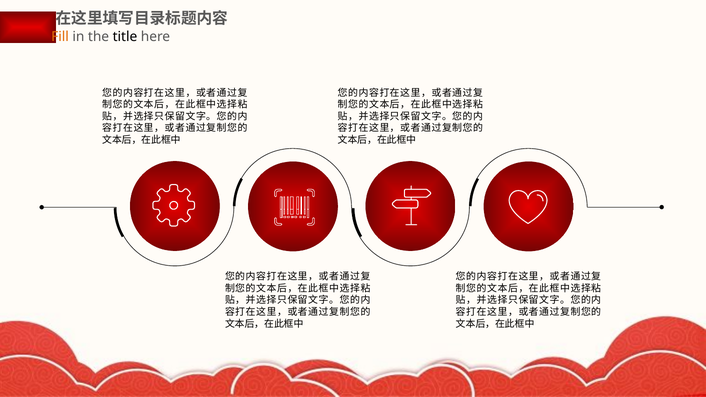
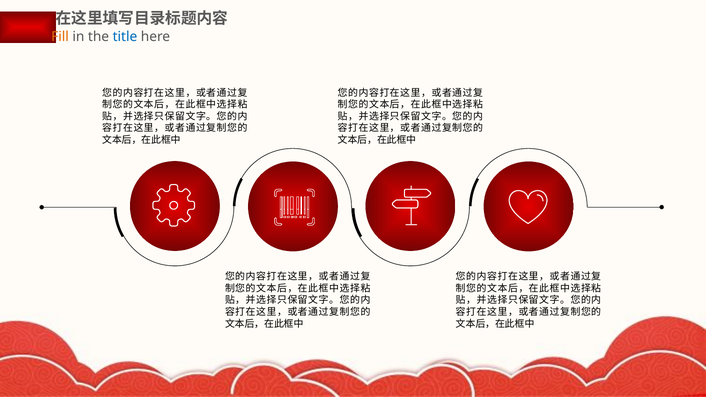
title colour: black -> blue (125, 36)
